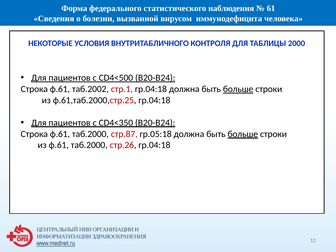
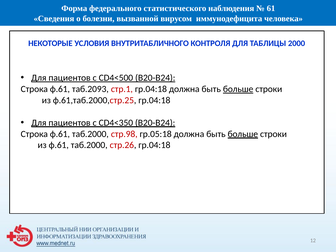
таб.2002: таб.2002 -> таб.2093 (90, 89)
стр.87: стр.87 -> стр.98 (124, 134)
